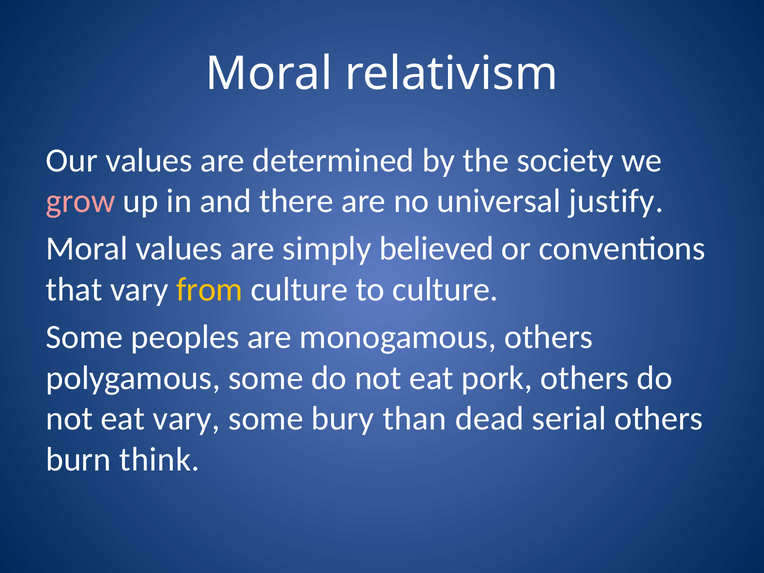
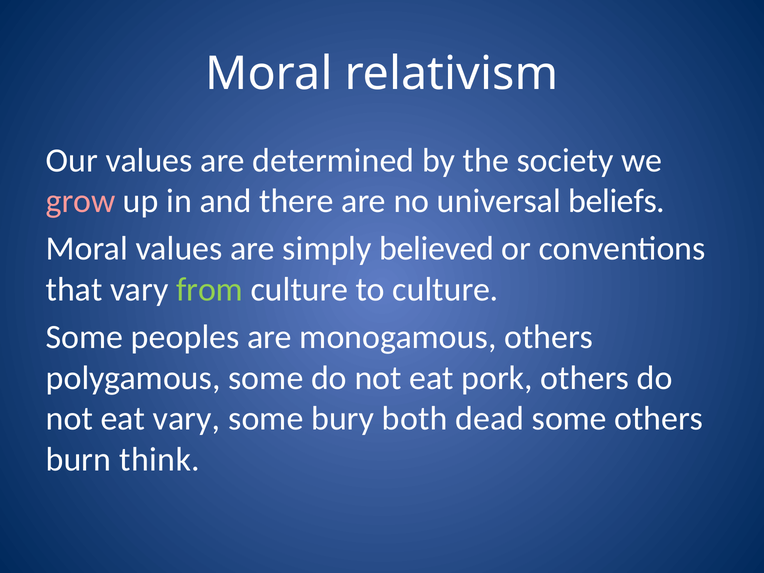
justify: justify -> beliefs (617, 201)
from colour: yellow -> light green (210, 289)
than: than -> both (415, 419)
dead serial: serial -> some (569, 419)
